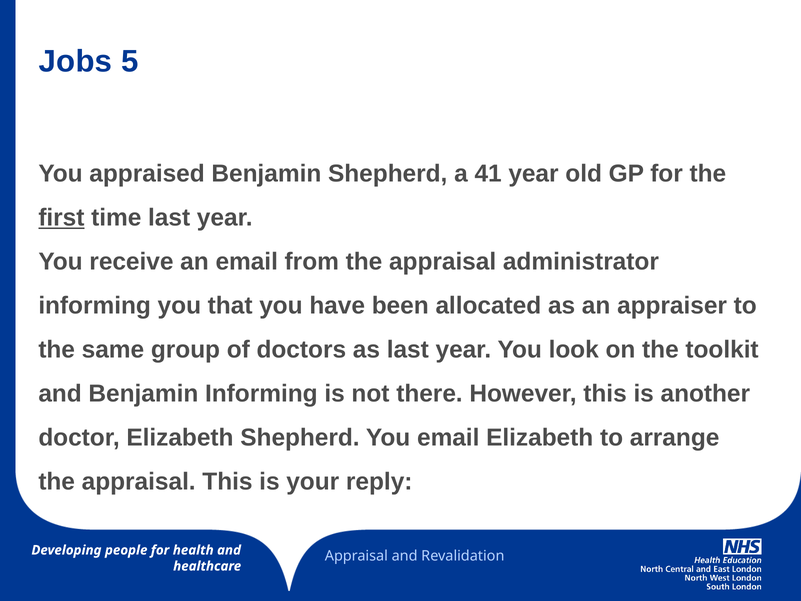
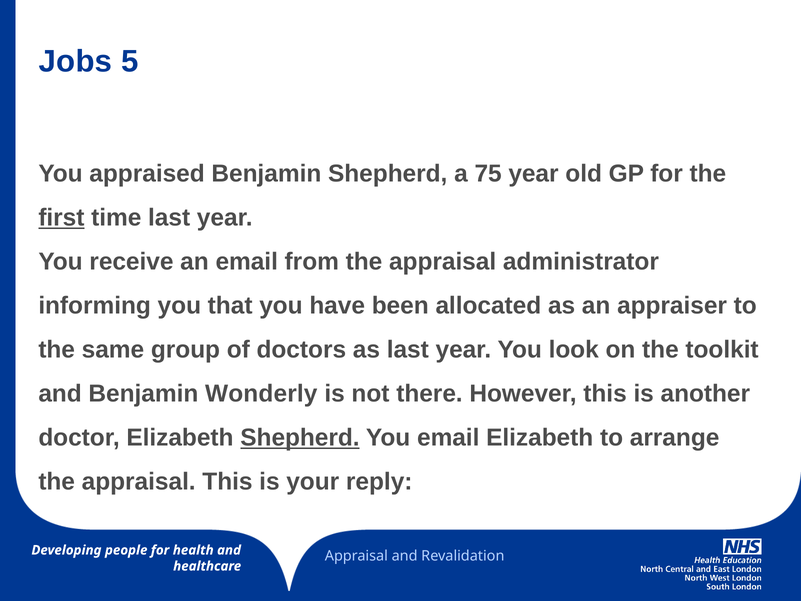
41: 41 -> 75 (488, 173)
Benjamin Informing: Informing -> Wonderly (261, 394)
Shepherd underline: none -> present (300, 438)
